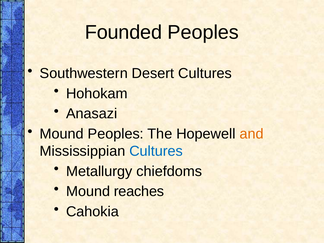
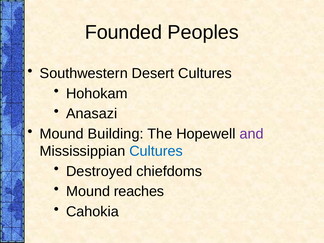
Mound Peoples: Peoples -> Building (116, 134)
and colour: orange -> purple (252, 134)
Metallurgy: Metallurgy -> Destroyed (99, 171)
